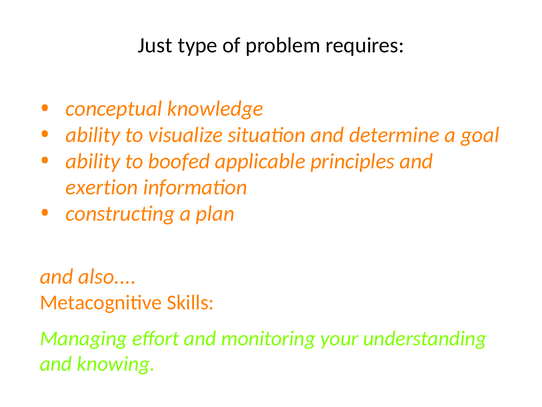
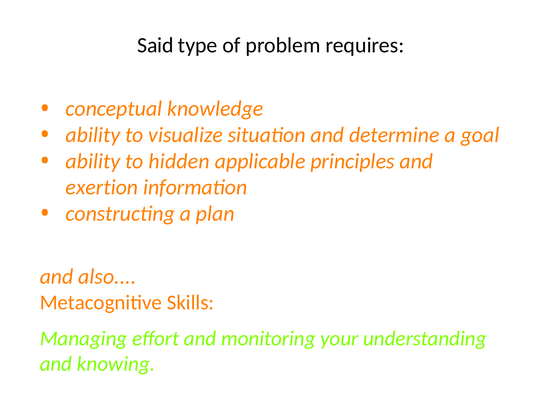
Just: Just -> Said (155, 45)
boofed: boofed -> hidden (179, 161)
